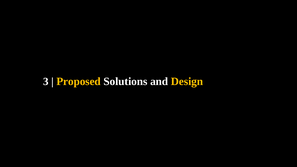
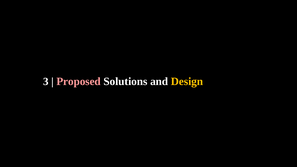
Proposed colour: yellow -> pink (79, 81)
